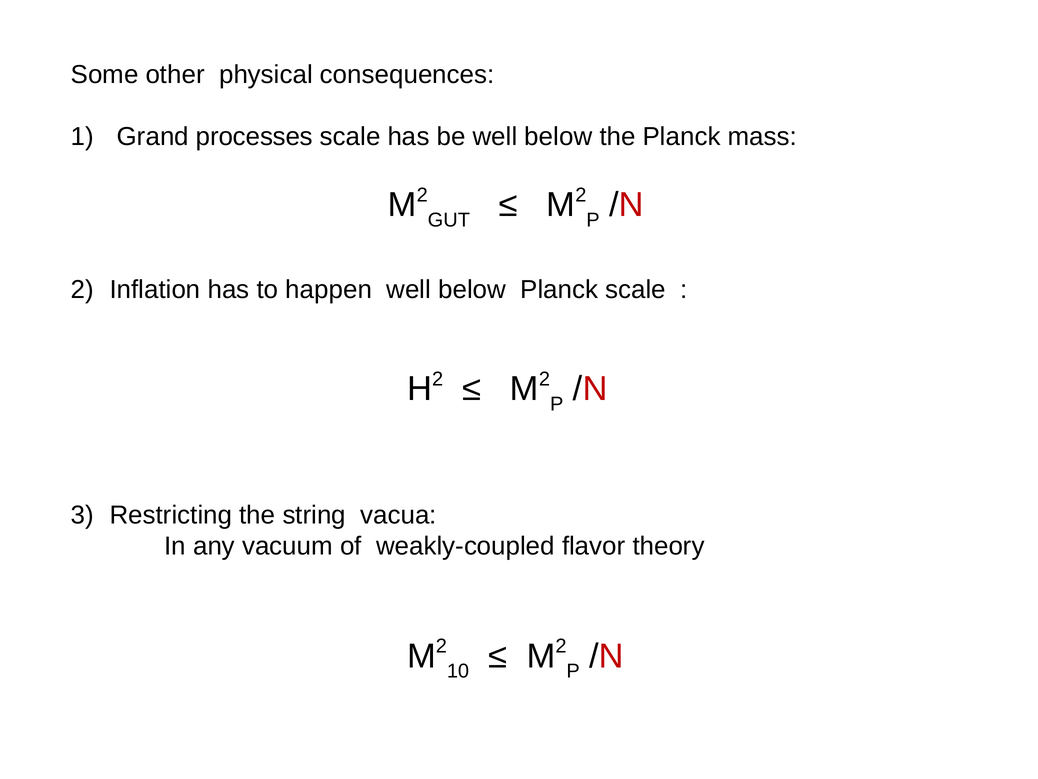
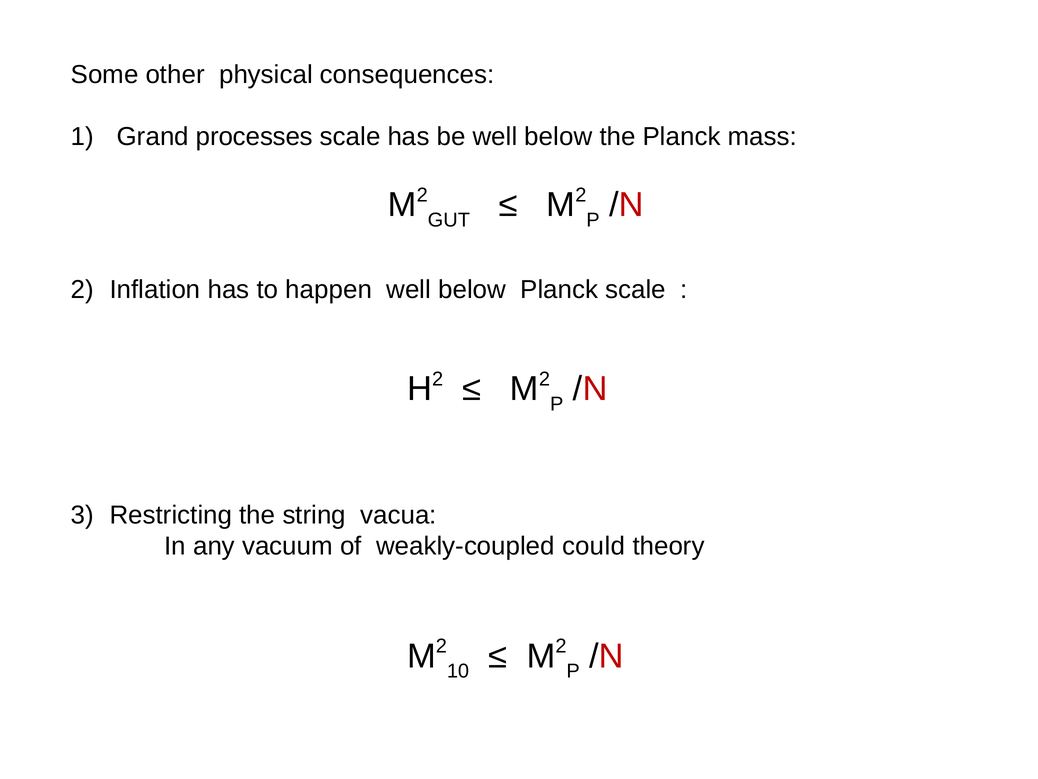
flavor: flavor -> could (594, 546)
